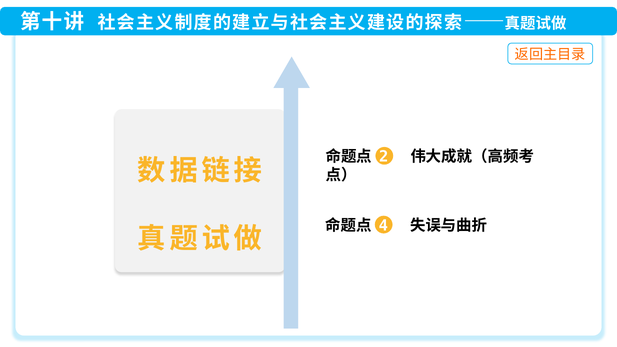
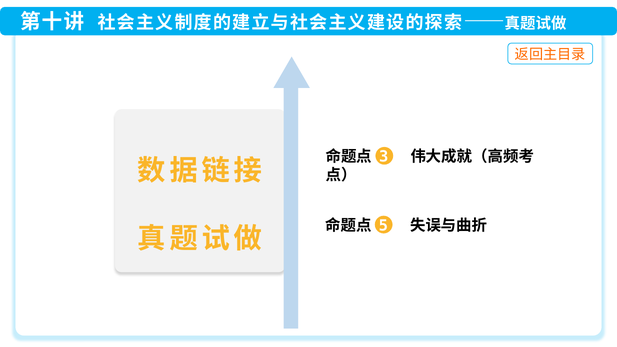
2: 2 -> 3 (384, 157)
4: 4 -> 5 (383, 226)
